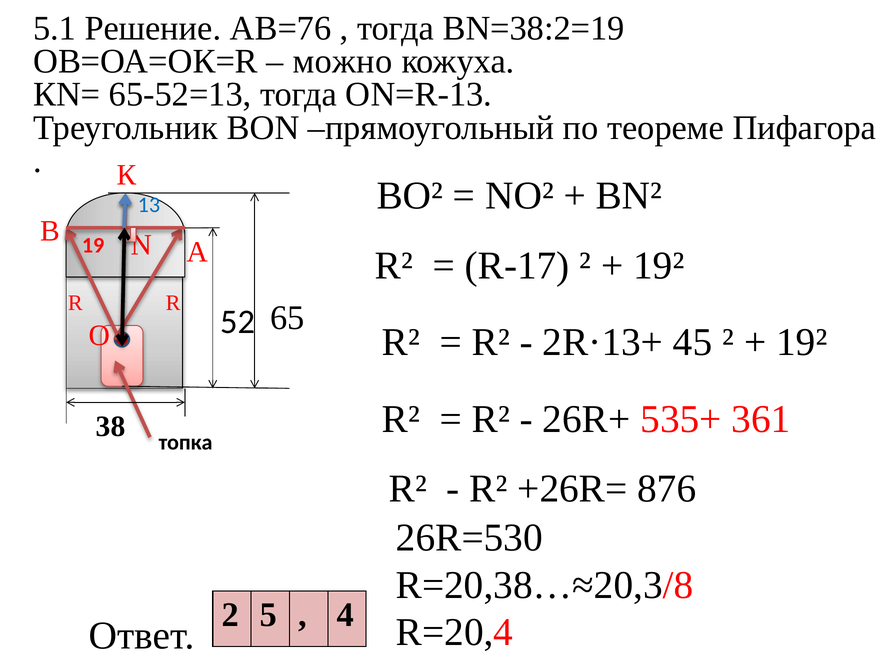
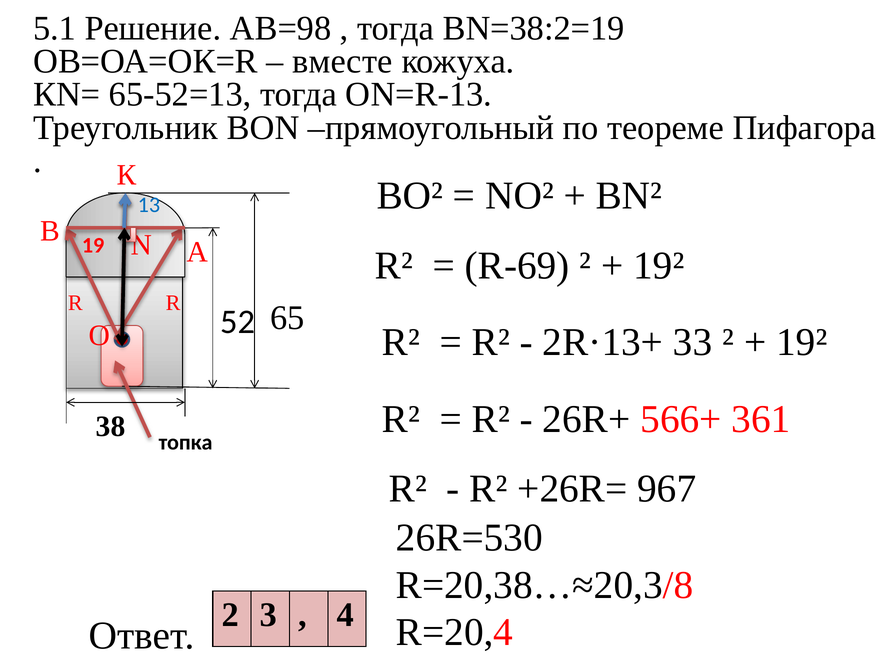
АВ=76: АВ=76 -> АВ=98 (281, 28)
можно: можно -> вместе (342, 61)
R-17: R-17 -> R-69 (517, 265)
45: 45 -> 33 (693, 342)
535+: 535+ -> 566+ (681, 419)
876: 876 -> 967 (667, 489)
5: 5 -> 3 (269, 614)
